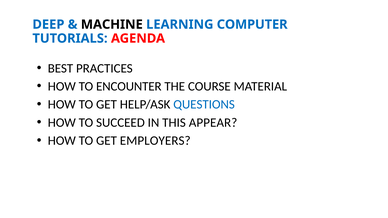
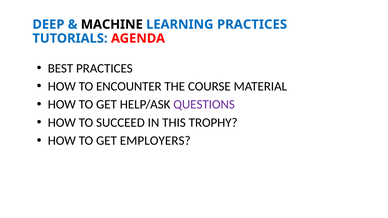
LEARNING COMPUTER: COMPUTER -> PRACTICES (252, 24)
QUESTIONS colour: blue -> purple (204, 105)
APPEAR: APPEAR -> TROPHY (213, 123)
